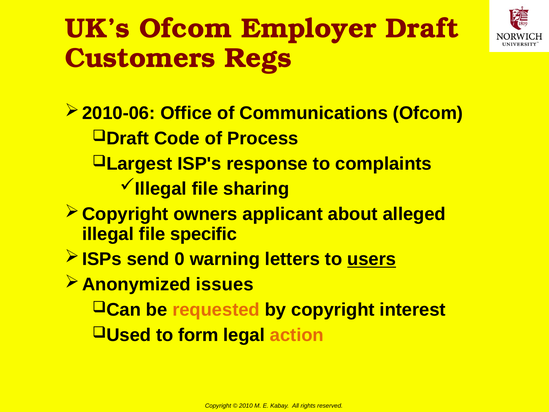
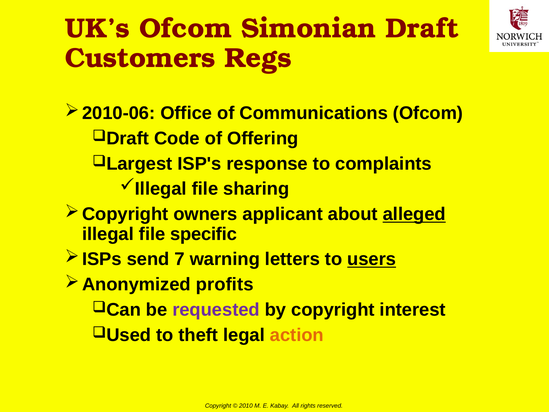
Employer: Employer -> Simonian (309, 28)
Process: Process -> Offering (263, 138)
alleged underline: none -> present (414, 214)
0: 0 -> 7 (180, 259)
issues: issues -> profits (225, 284)
requested colour: orange -> purple (216, 310)
form: form -> theft (198, 335)
